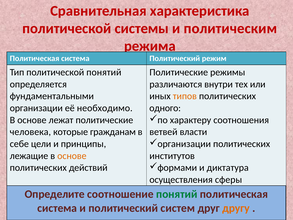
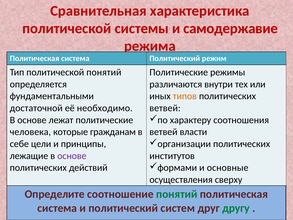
политическим: политическим -> самодержавие (231, 28)
организации: организации -> достаточной (36, 108)
одного: одного -> ветвей (165, 108)
основе colour: orange -> purple (72, 156)
диктатура: диктатура -> основные (228, 168)
сферы: сферы -> сверху (229, 179)
другу colour: orange -> green (236, 208)
